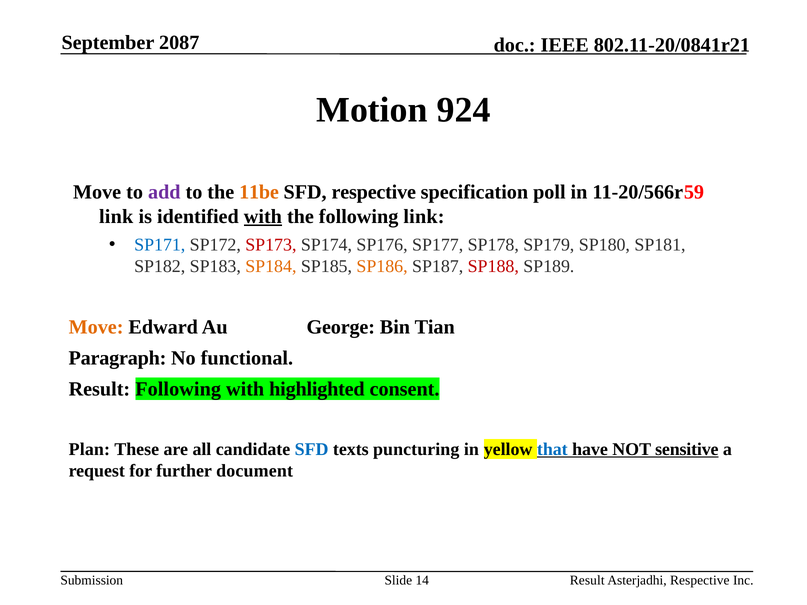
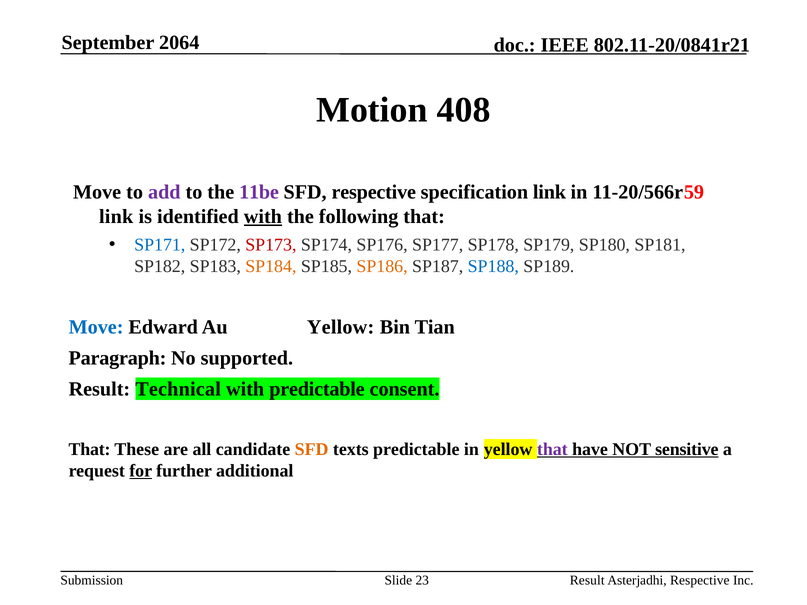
2087: 2087 -> 2064 (179, 43)
924: 924 -> 408 (464, 110)
11be colour: orange -> purple (259, 192)
specification poll: poll -> link (549, 192)
following link: link -> that (424, 217)
SP188 colour: red -> blue (493, 266)
Move colour: orange -> blue (96, 327)
Au George: George -> Yellow (341, 327)
functional: functional -> supported (247, 358)
Result Following: Following -> Technical (178, 389)
with highlighted: highlighted -> predictable (317, 389)
Plan: Plan -> That (90, 449)
SFD colour: blue -> orange (312, 449)
texts puncturing: puncturing -> predictable (416, 449)
that colour: blue -> purple (552, 449)
for underline: none -> present (141, 471)
document: document -> additional (255, 471)
14: 14 -> 23 (422, 580)
